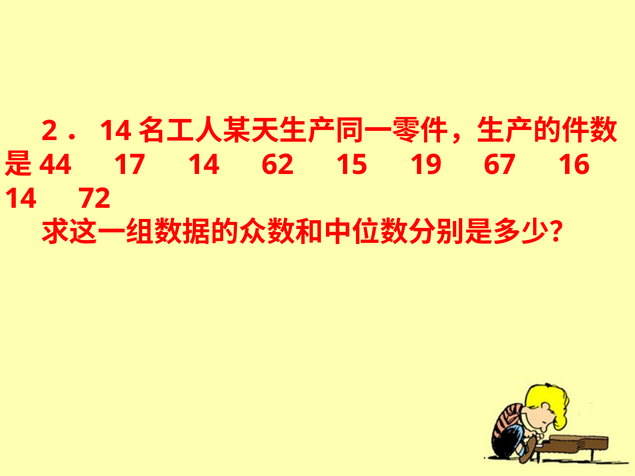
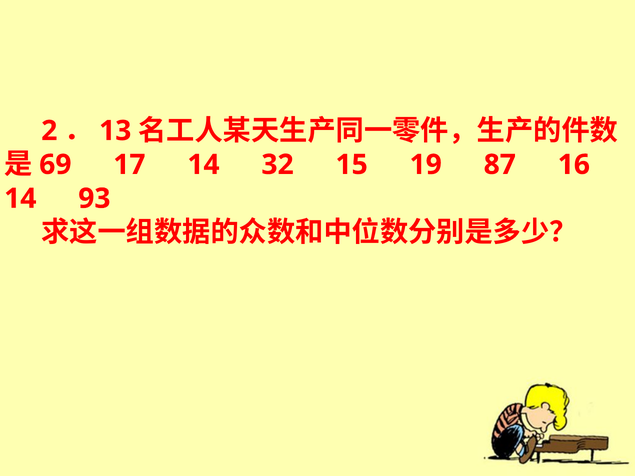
14: 14 -> 13 (115, 131)
44: 44 -> 69 (55, 165)
62: 62 -> 32 (278, 165)
67: 67 -> 87 (500, 165)
72: 72 -> 93 (94, 199)
